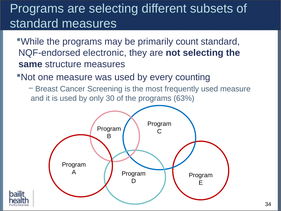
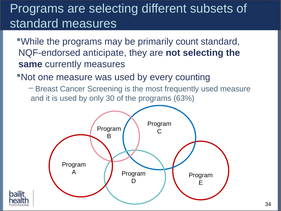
electronic: electronic -> anticipate (105, 53)
structure: structure -> currently (63, 64)
